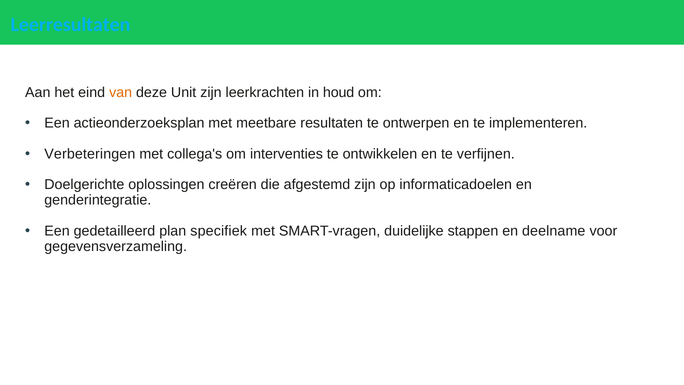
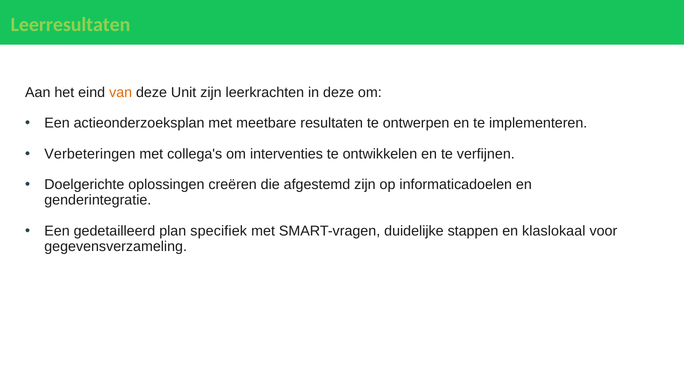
Leerresultaten colour: light blue -> light green (70, 25)
in houd: houd -> deze (339, 92)
deelname: deelname -> klaslokaal (554, 231)
